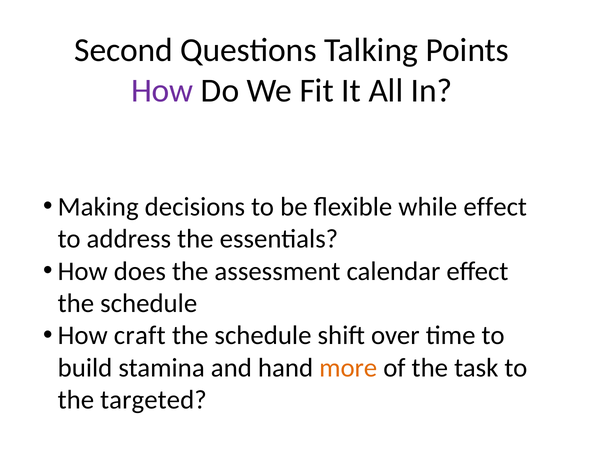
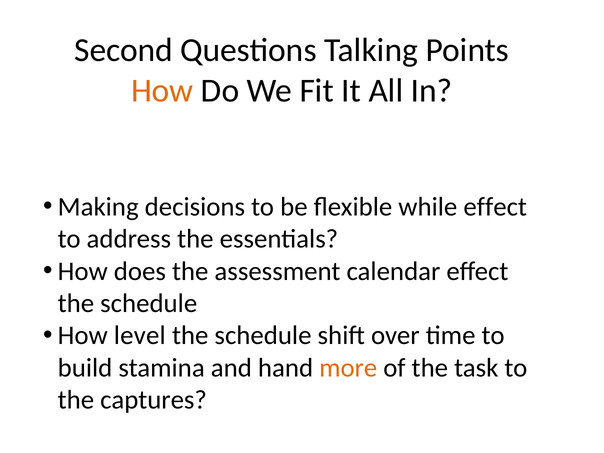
How colour: purple -> orange (162, 90)
craft: craft -> level (140, 336)
targeted: targeted -> captures (154, 400)
